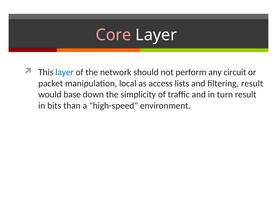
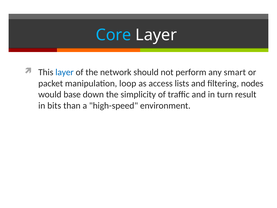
Core colour: pink -> light blue (114, 35)
circuit: circuit -> smart (235, 72)
local: local -> loop (128, 83)
filtering result: result -> nodes (252, 83)
